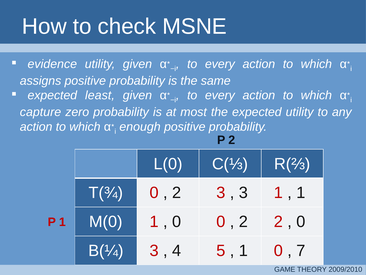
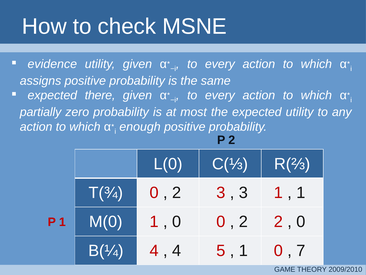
least: least -> there (100, 95)
capture: capture -> partially (41, 112)
B(¼ 3: 3 -> 4 (154, 250)
